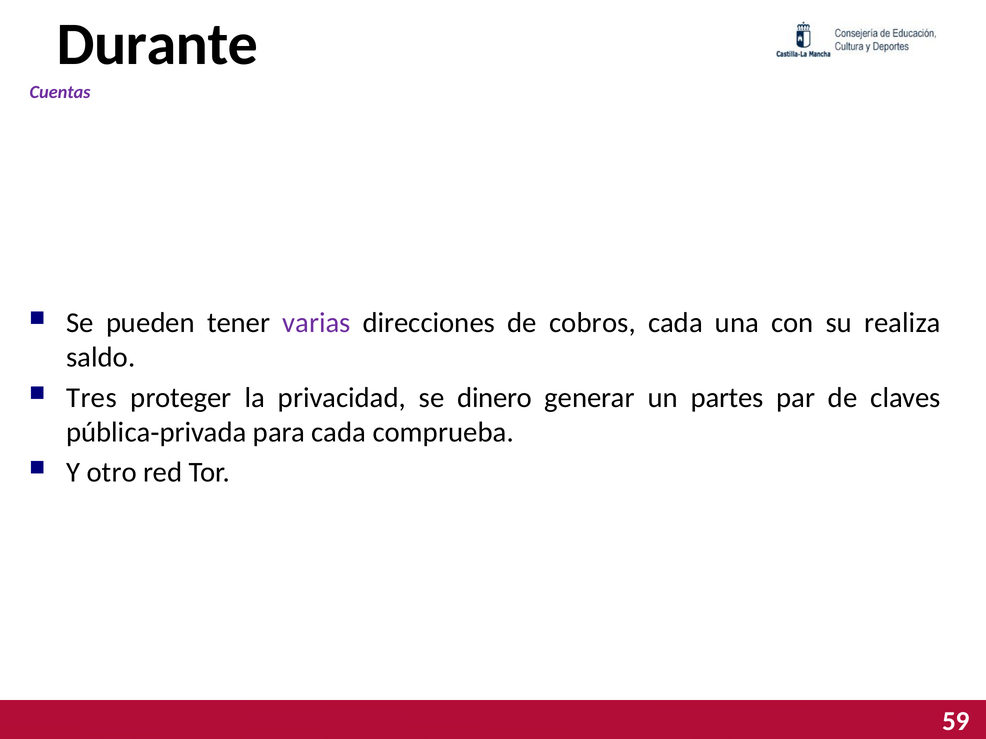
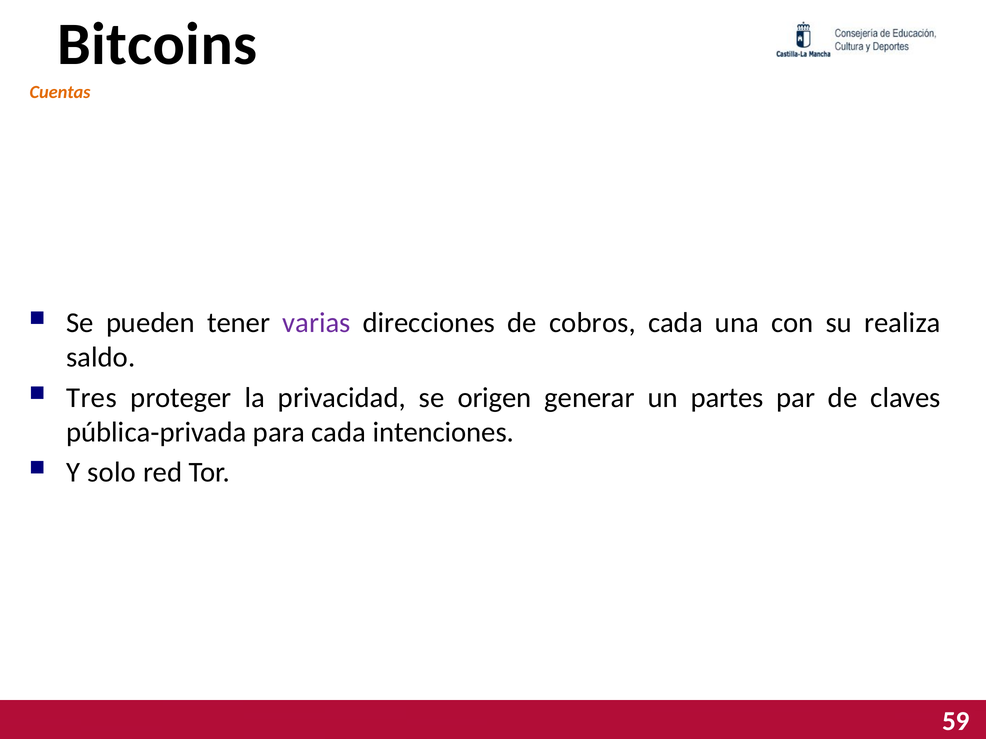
Durante: Durante -> Bitcoins (157, 44)
Cuentas colour: purple -> orange (60, 92)
dinero: dinero -> origen (495, 398)
comprueba: comprueba -> intenciones (443, 432)
otro: otro -> solo (112, 473)
